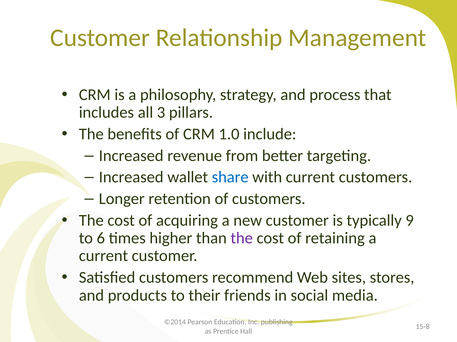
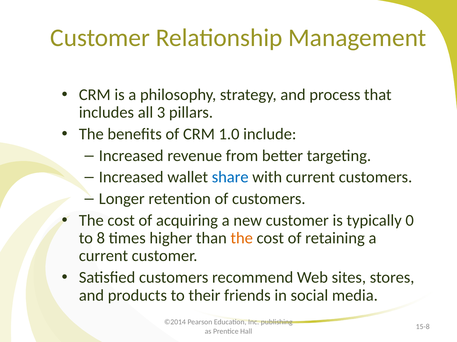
9: 9 -> 0 (410, 221)
6: 6 -> 8 (101, 239)
the colour: purple -> orange (242, 239)
